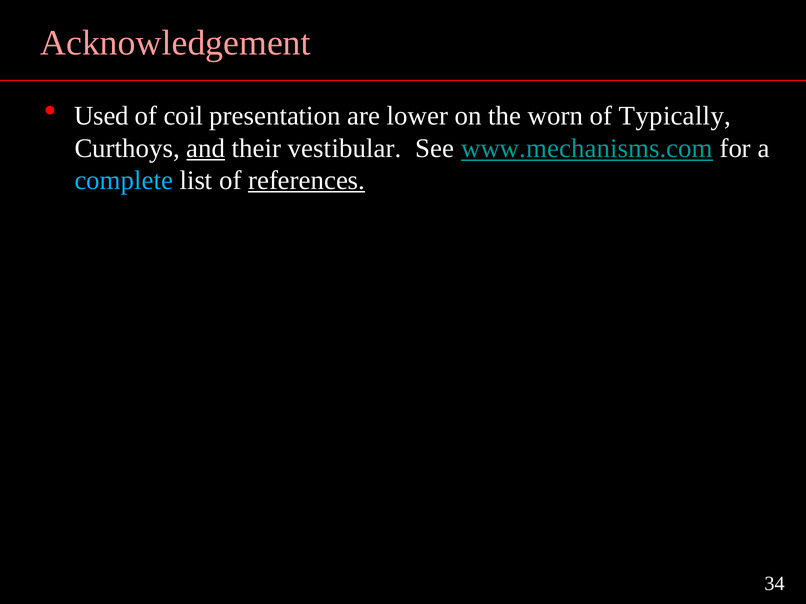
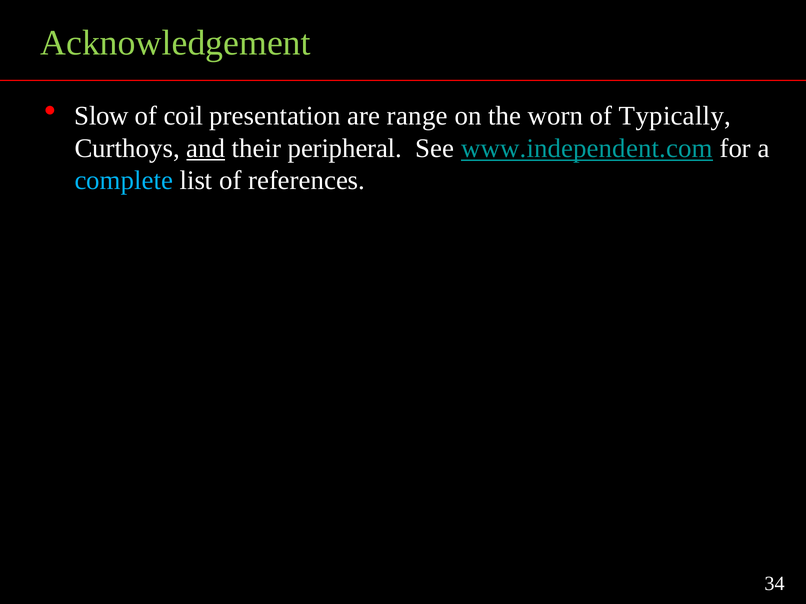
Acknowledgement colour: pink -> light green (176, 43)
Used: Used -> Slow (102, 116)
lower: lower -> range (417, 116)
vestibular: vestibular -> peripheral (345, 148)
www.mechanisms.com: www.mechanisms.com -> www.independent.com (587, 148)
references underline: present -> none (307, 181)
